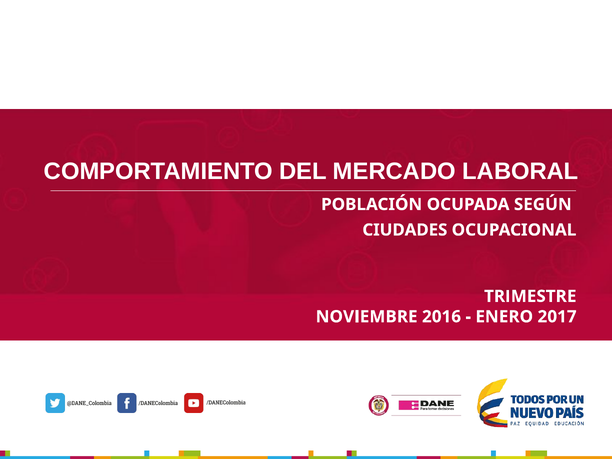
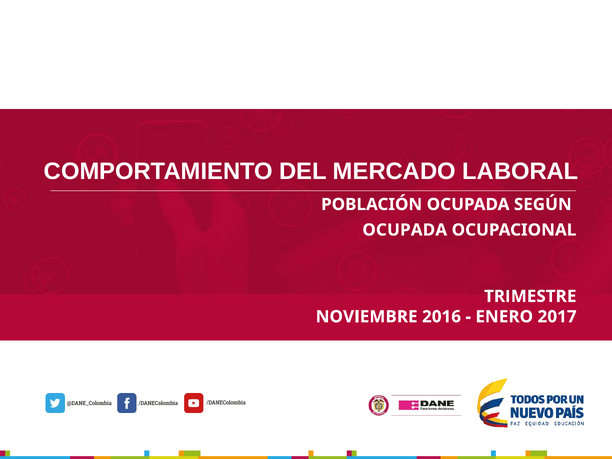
CIUDADES: CIUDADES -> OCUPADA (405, 230)
